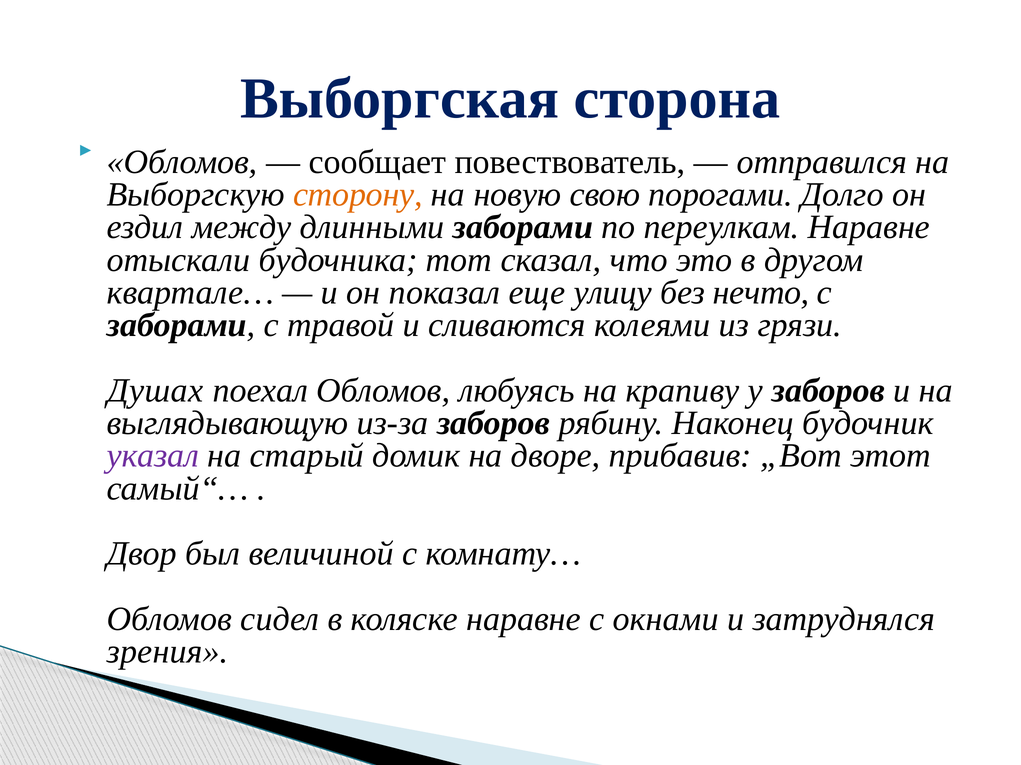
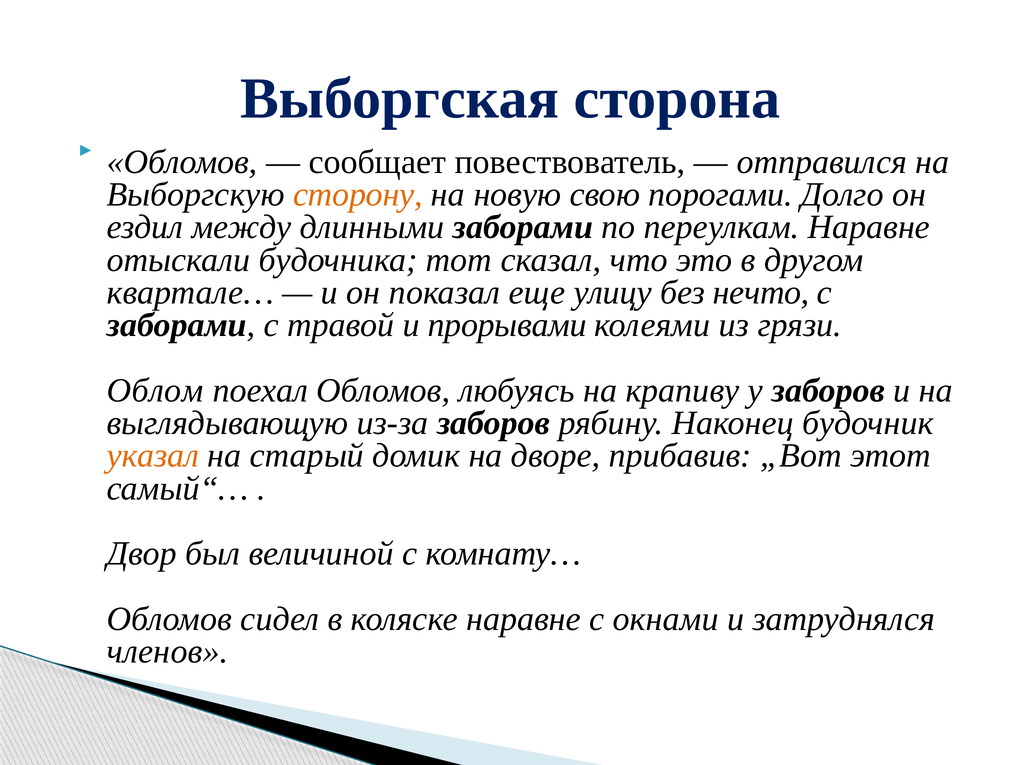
сливаются: сливаются -> прорывами (507, 325)
Душах: Душах -> Облом (155, 391)
указал colour: purple -> orange (153, 456)
зрения: зрения -> членов (168, 652)
